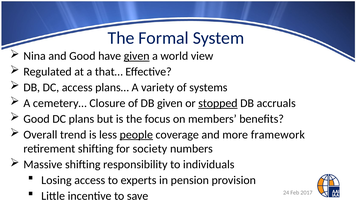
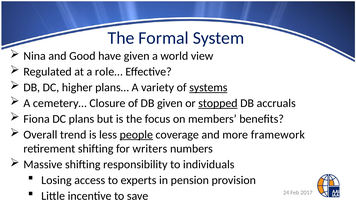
given underline: present -> none (137, 56)
that…: that… -> role… (109, 72)
DC access: access -> higher (77, 88)
systems underline: none -> present (208, 88)
Good: Good -> Fiona (37, 119)
society: society -> writers (150, 149)
